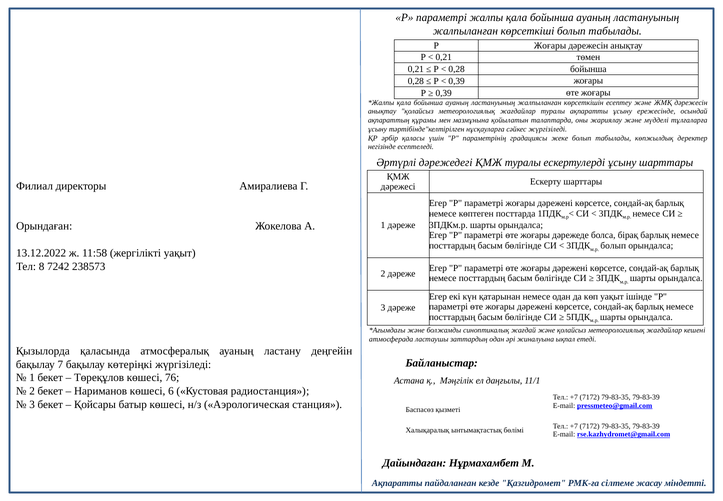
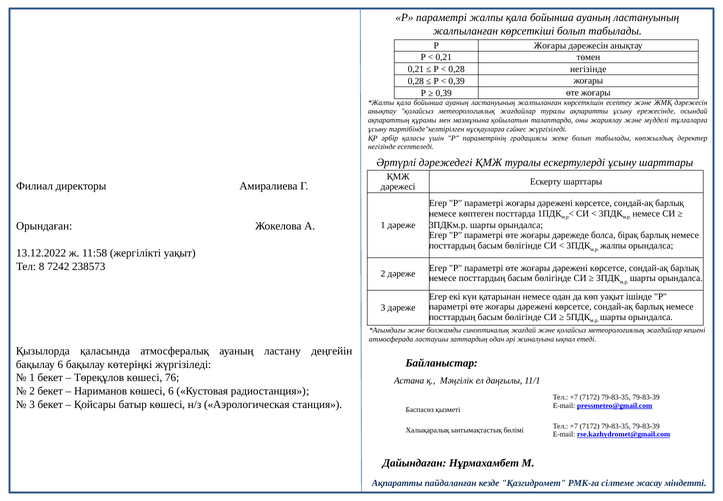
0,28 бойынша: бойынша -> негізінде (588, 69)
болып: болып -> жалпы (613, 245)
бақылау 7: 7 -> 6 (60, 364)
